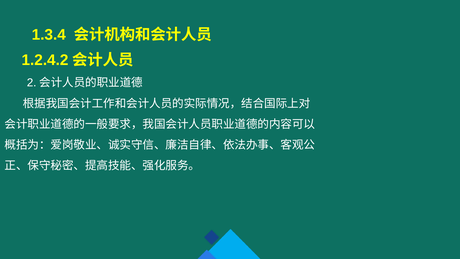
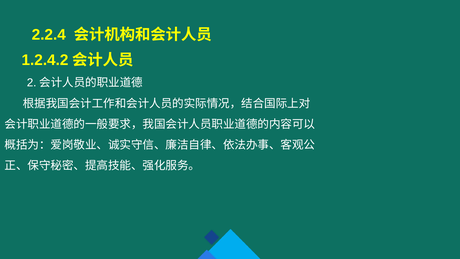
1.3.4: 1.3.4 -> 2.2.4 (49, 35)
